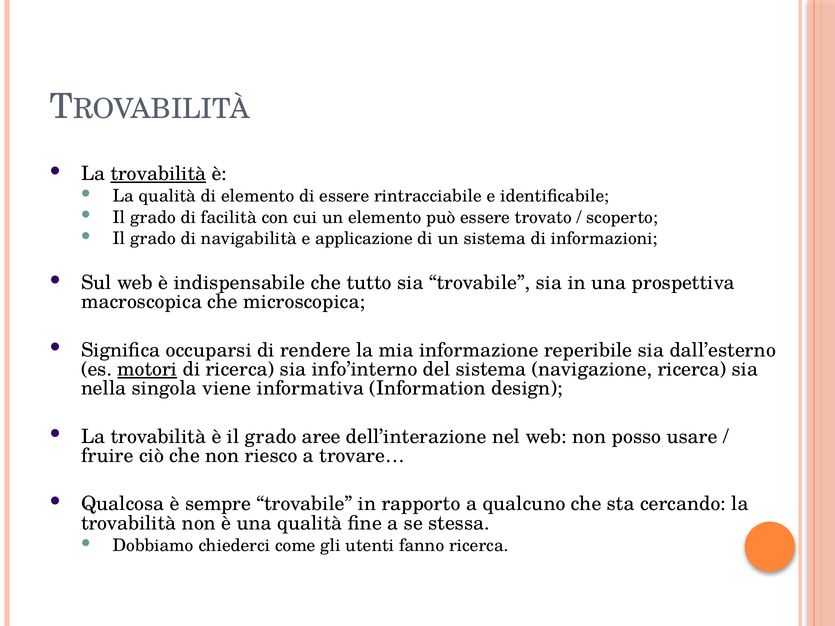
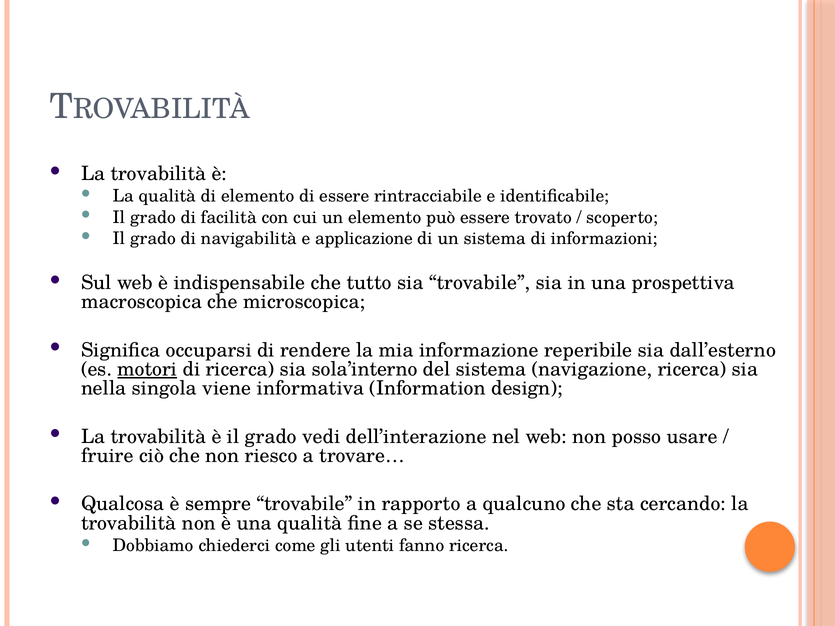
trovabilità underline: present -> none (158, 174)
info’interno: info’interno -> sola’interno (365, 369)
aree: aree -> vedi (321, 437)
